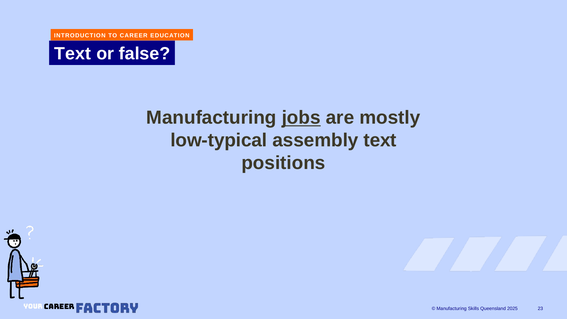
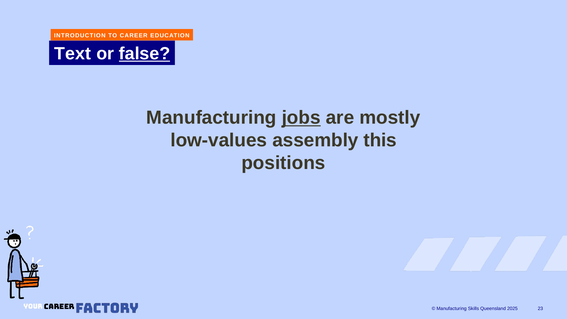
false underline: none -> present (145, 54)
low-typical: low-typical -> low-values (219, 140)
assembly text: text -> this (380, 140)
